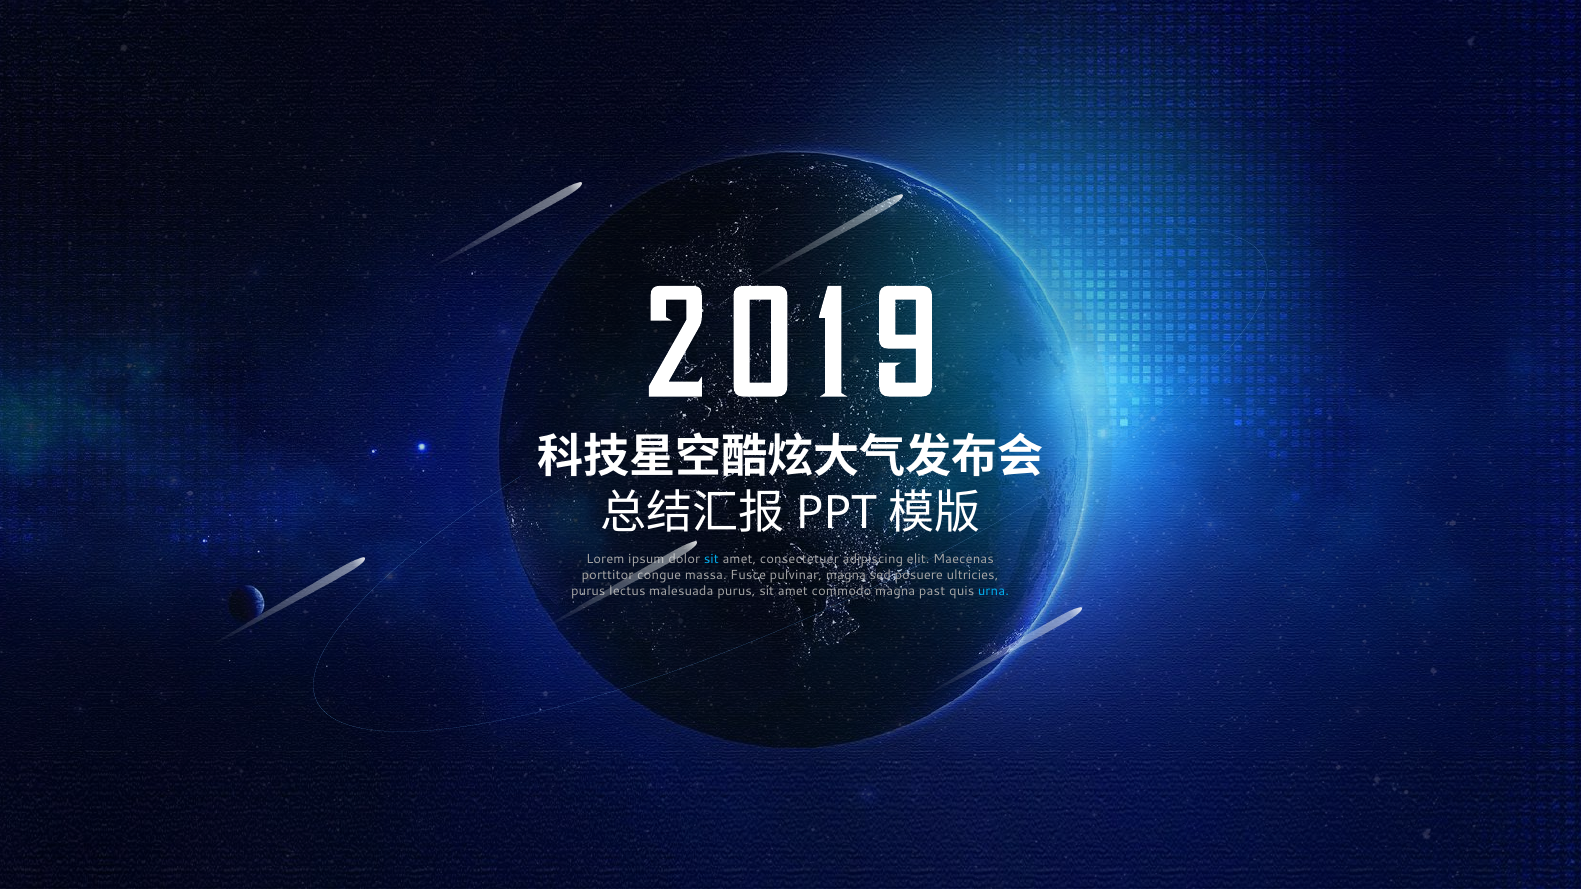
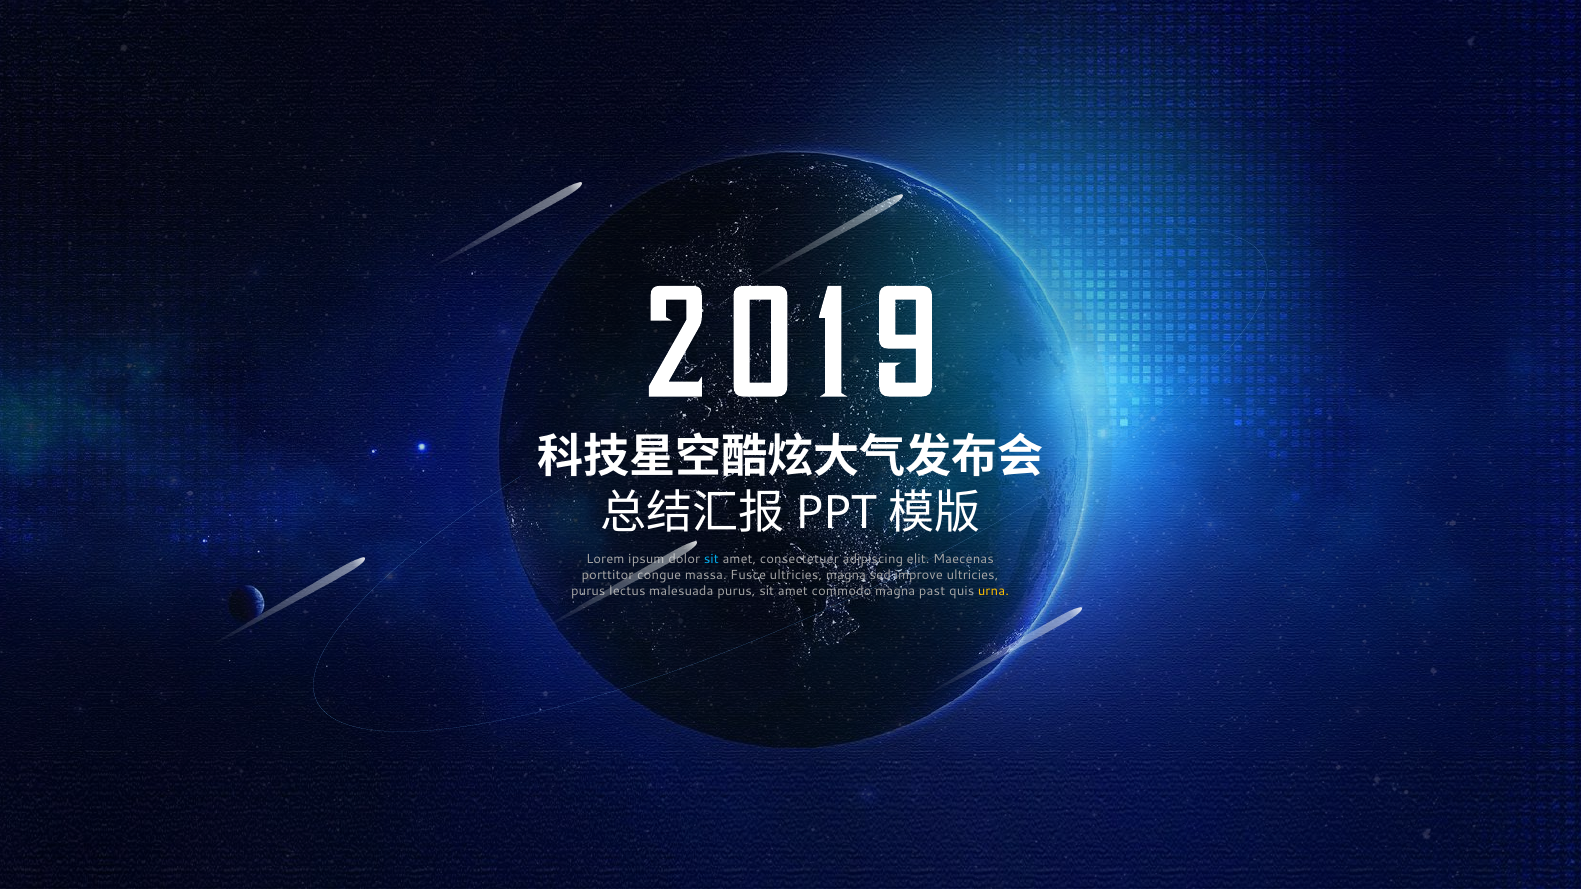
Fusce pulvinar: pulvinar -> ultricies (796, 575)
posuere: posuere -> improve (919, 575)
urna colour: light blue -> yellow (993, 591)
